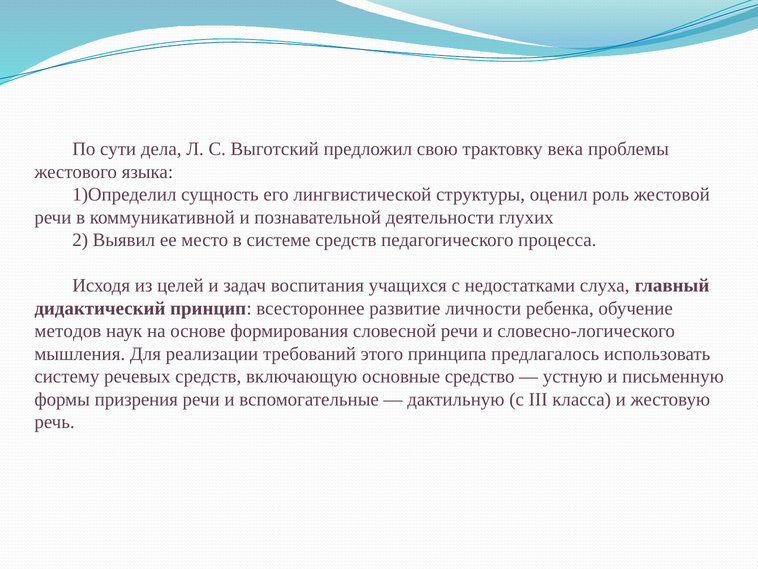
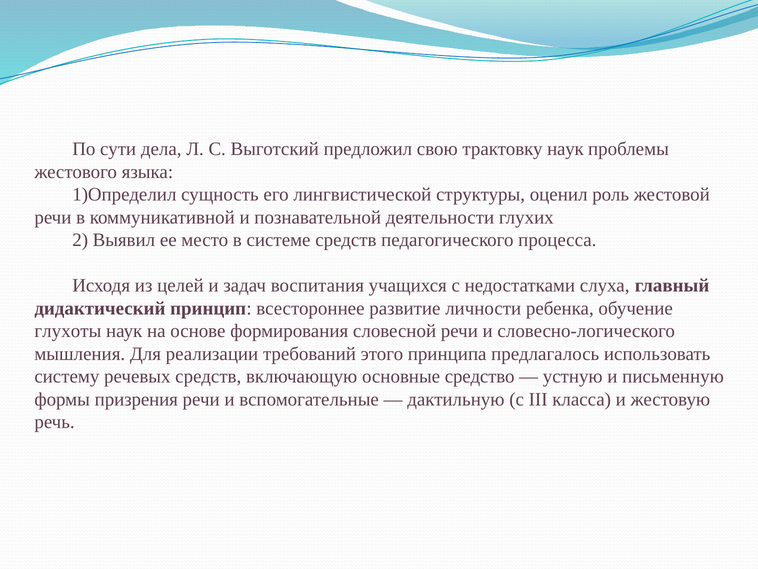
трактовку века: века -> наук (565, 149)
методов: методов -> глухоты (68, 331)
